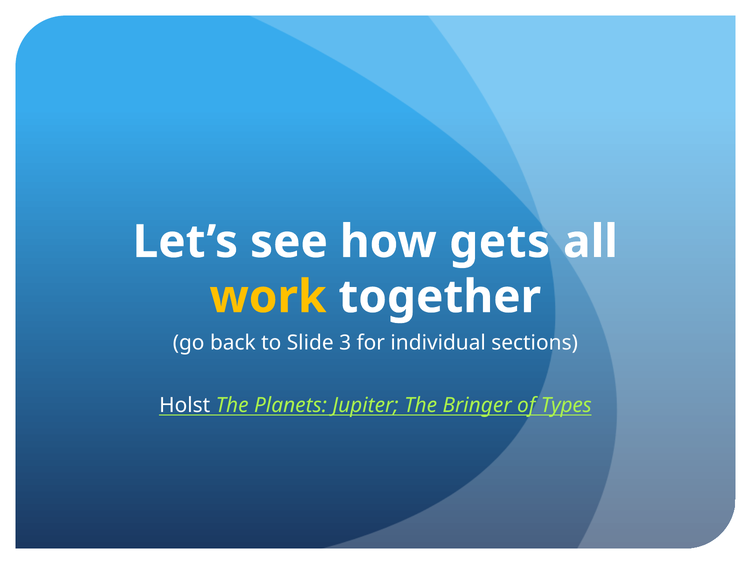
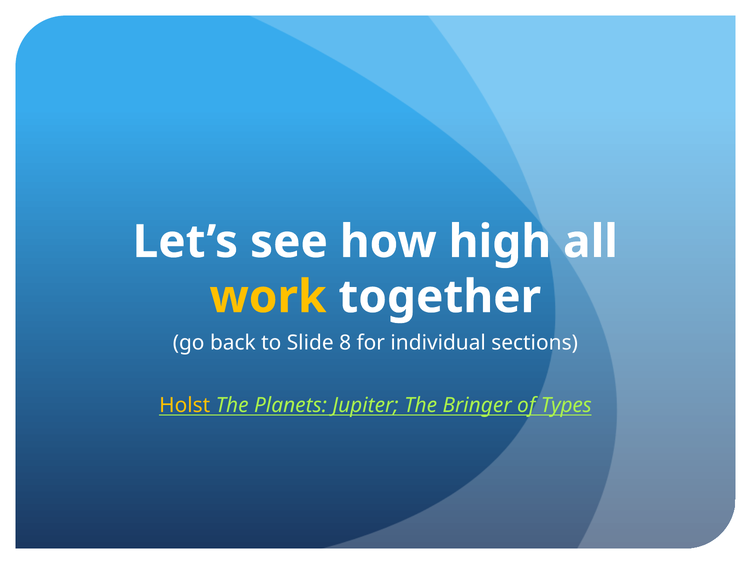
gets: gets -> high (500, 242)
3: 3 -> 8 (345, 342)
Holst colour: white -> yellow (185, 405)
